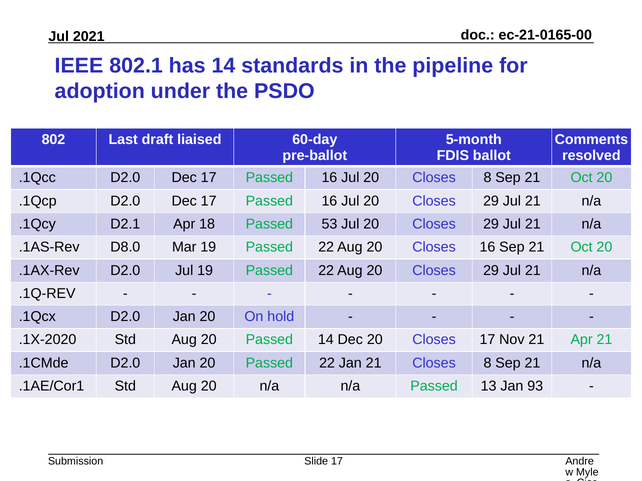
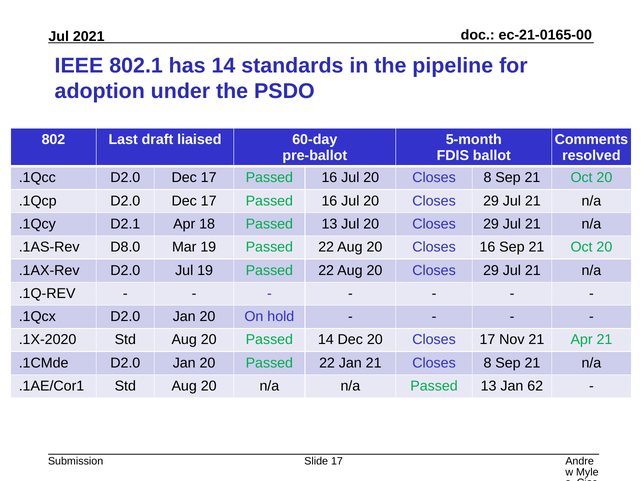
18 Passed 53: 53 -> 13 (329, 224)
93: 93 -> 62 (535, 386)
